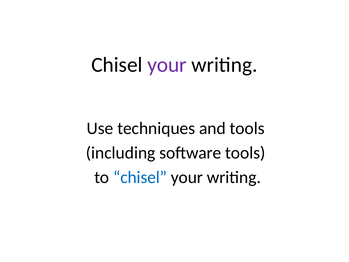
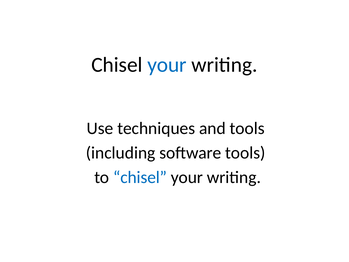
your colour: purple -> blue (167, 65)
